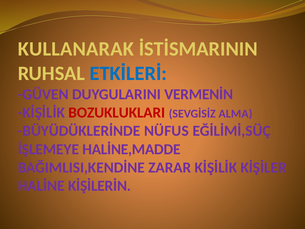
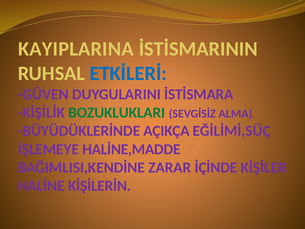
KULLANARAK: KULLANARAK -> KAYIPLARINA (76, 49)
VERMENİN: VERMENİN -> İSTİSMARA (199, 94)
BOZUKLUKLARI colour: red -> green (117, 113)
NÜFUS: NÜFUS -> AÇIKÇA (167, 131)
ZARAR KİŞİLİK: KİŞİLİK -> İÇİNDE (216, 167)
